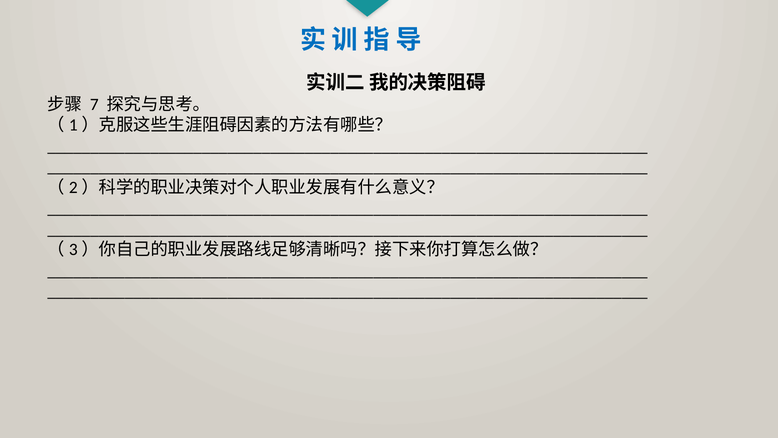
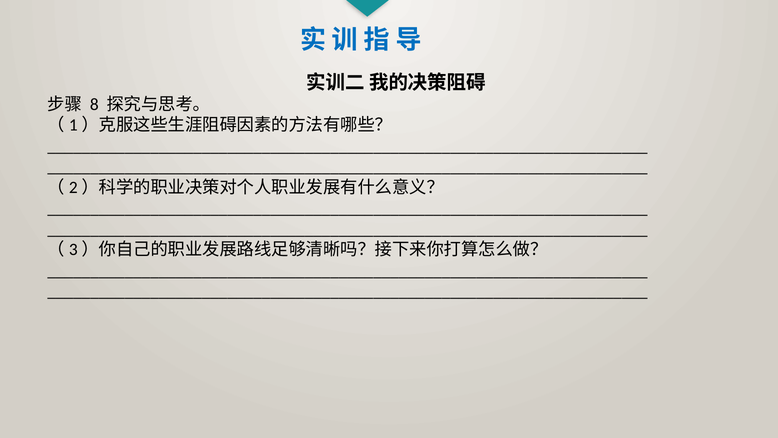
7: 7 -> 8 (94, 104)
